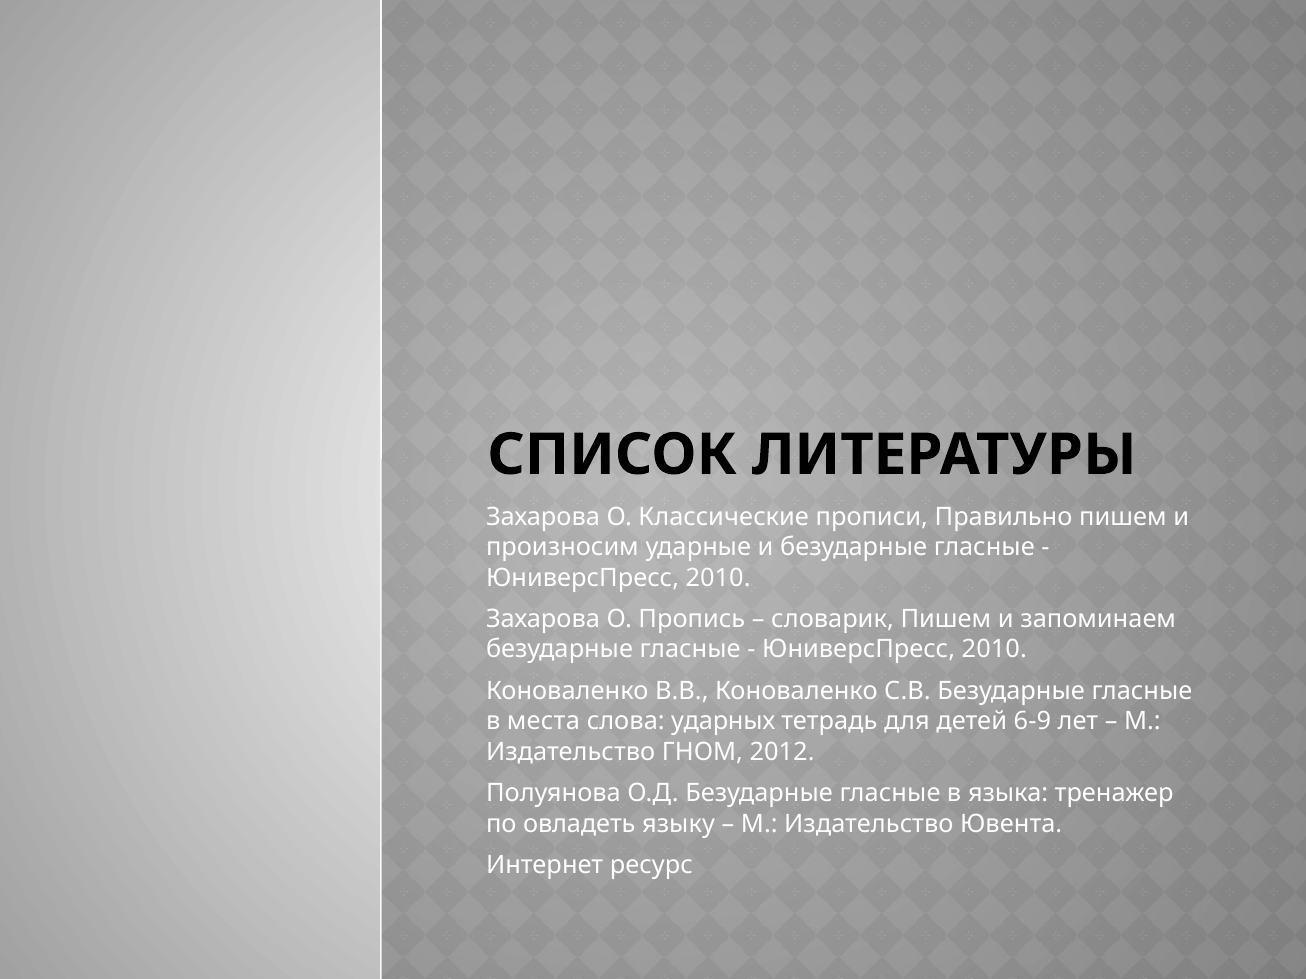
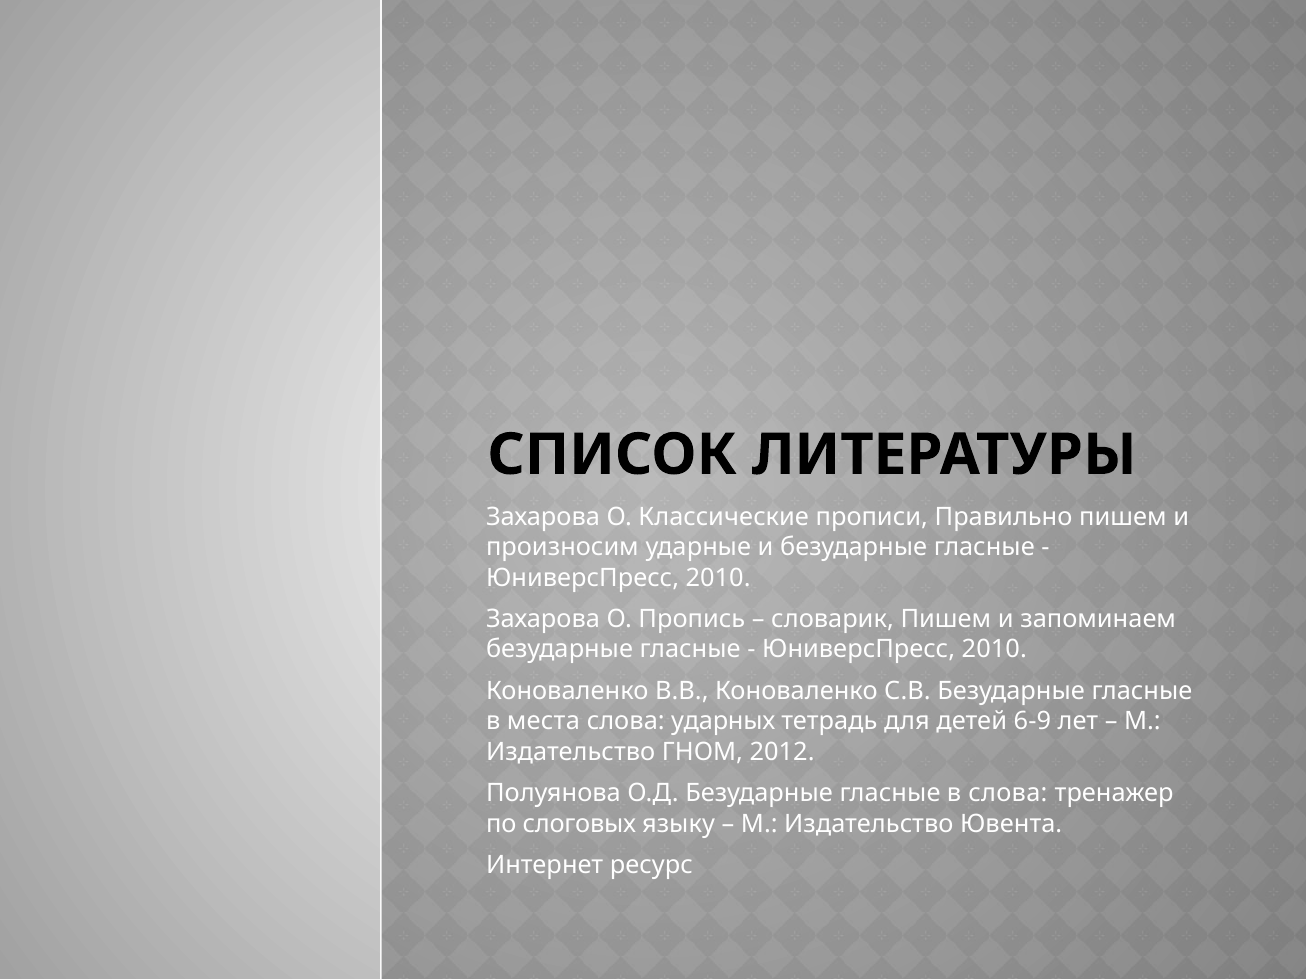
в языка: языка -> слова (1008, 794)
овладеть: овладеть -> слоговых (579, 824)
